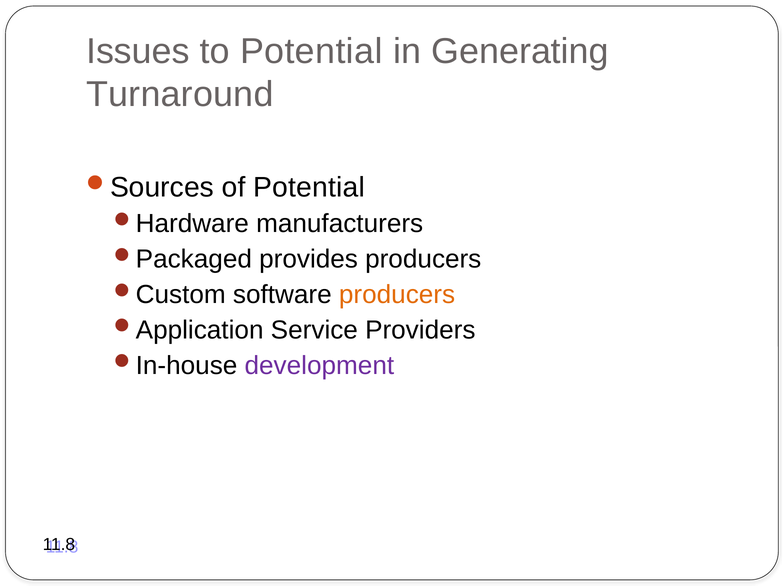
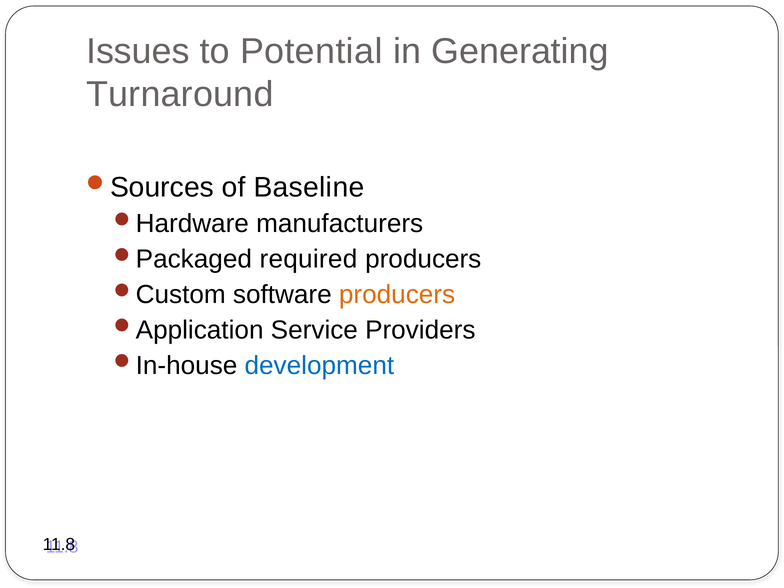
of Potential: Potential -> Baseline (309, 187)
provides: provides -> required (308, 259)
development colour: purple -> blue (319, 365)
